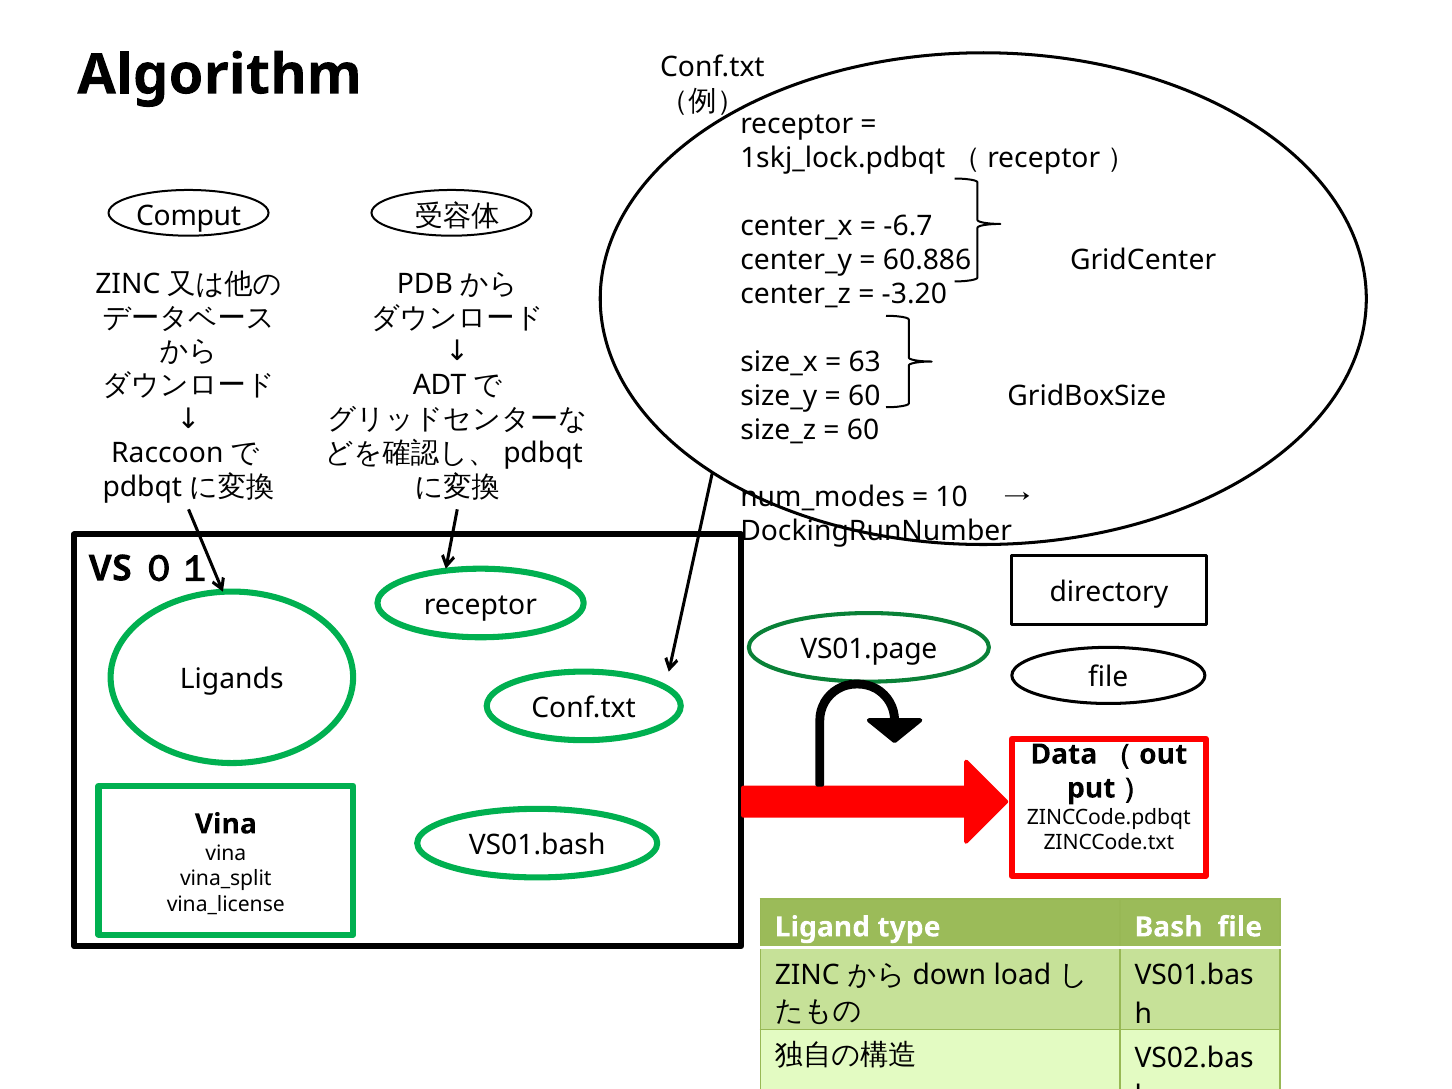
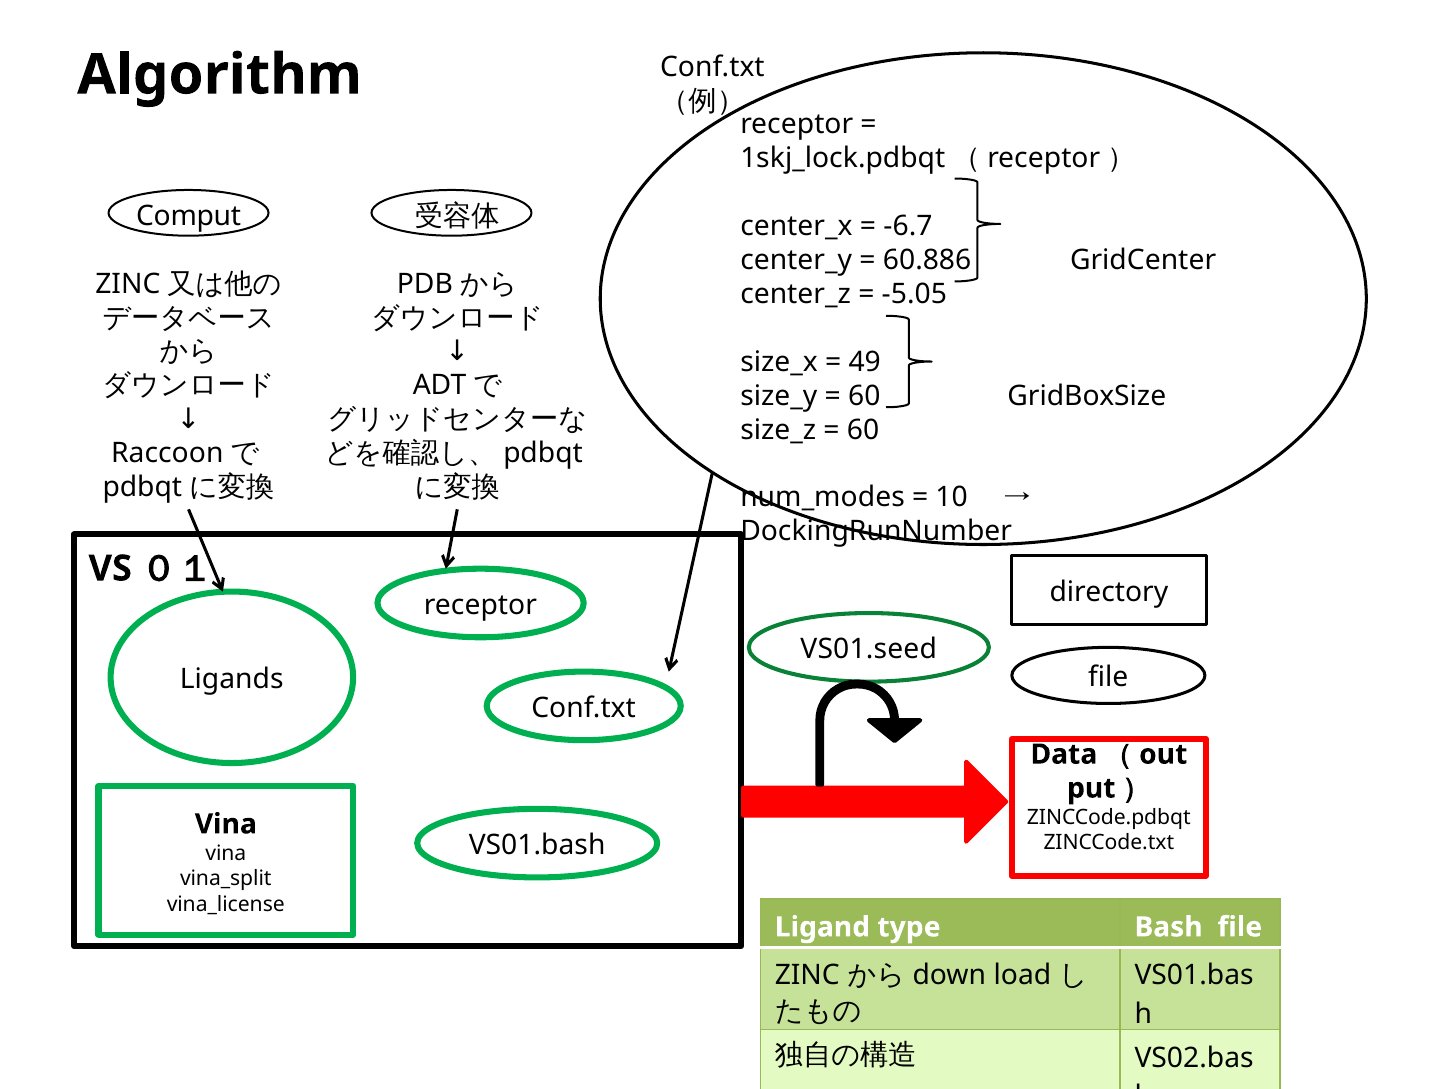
-3.20: -3.20 -> -5.05 (914, 294)
63: 63 -> 49 (865, 362)
VS01.page: VS01.page -> VS01.seed (869, 649)
